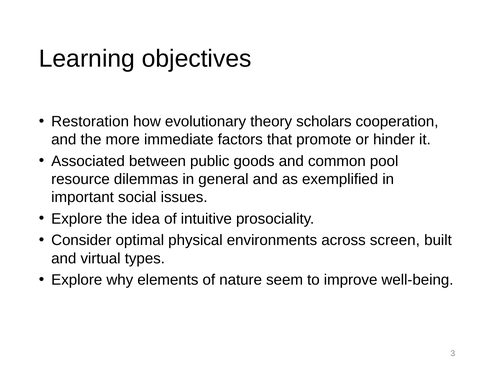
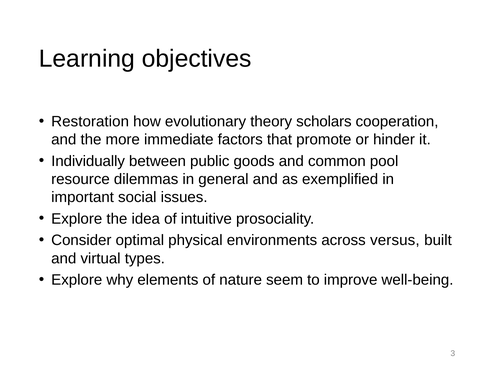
Associated: Associated -> Individually (88, 161)
screen: screen -> versus (395, 241)
